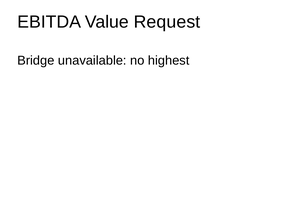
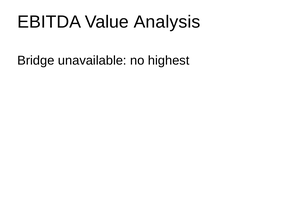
Request: Request -> Analysis (167, 22)
